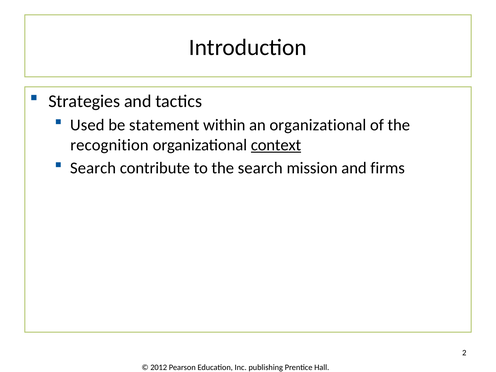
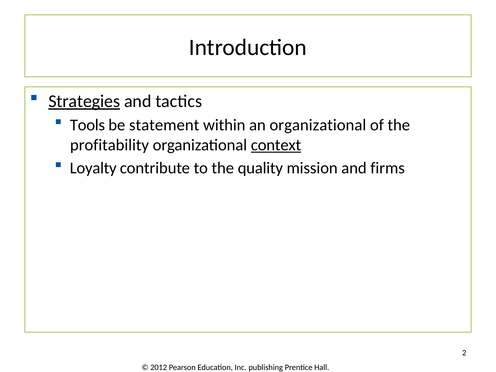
Strategies underline: none -> present (84, 101)
Used: Used -> Tools (87, 125)
recognition: recognition -> profitability (110, 145)
Search: Search -> Loyalty (93, 168)
the search: search -> quality (260, 168)
